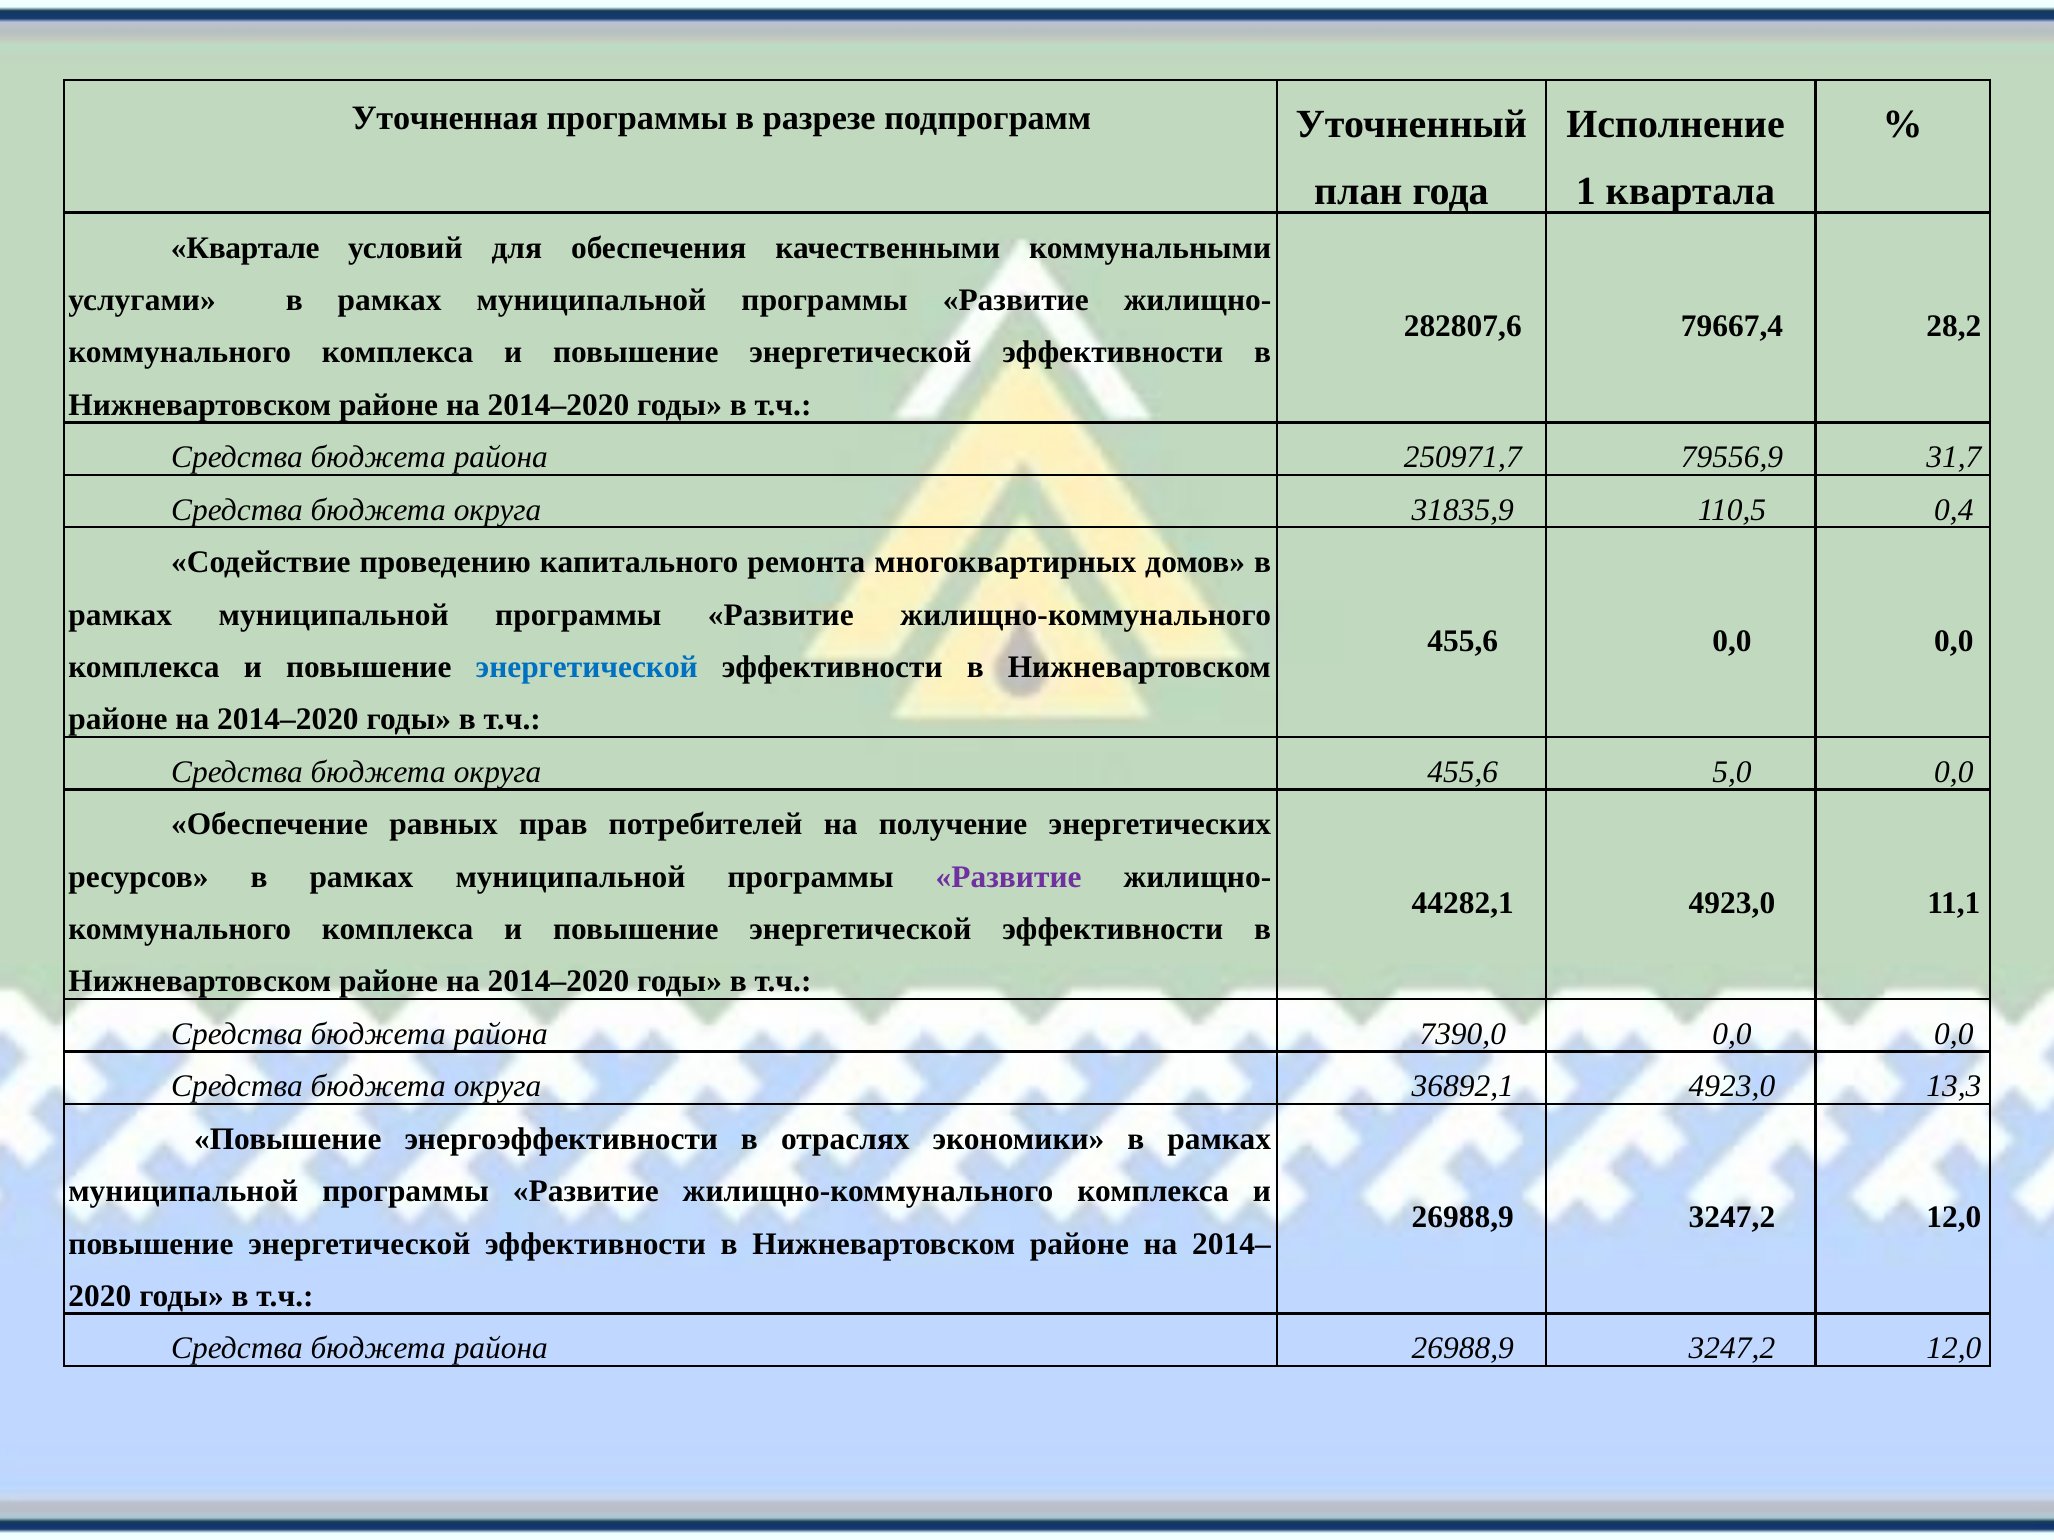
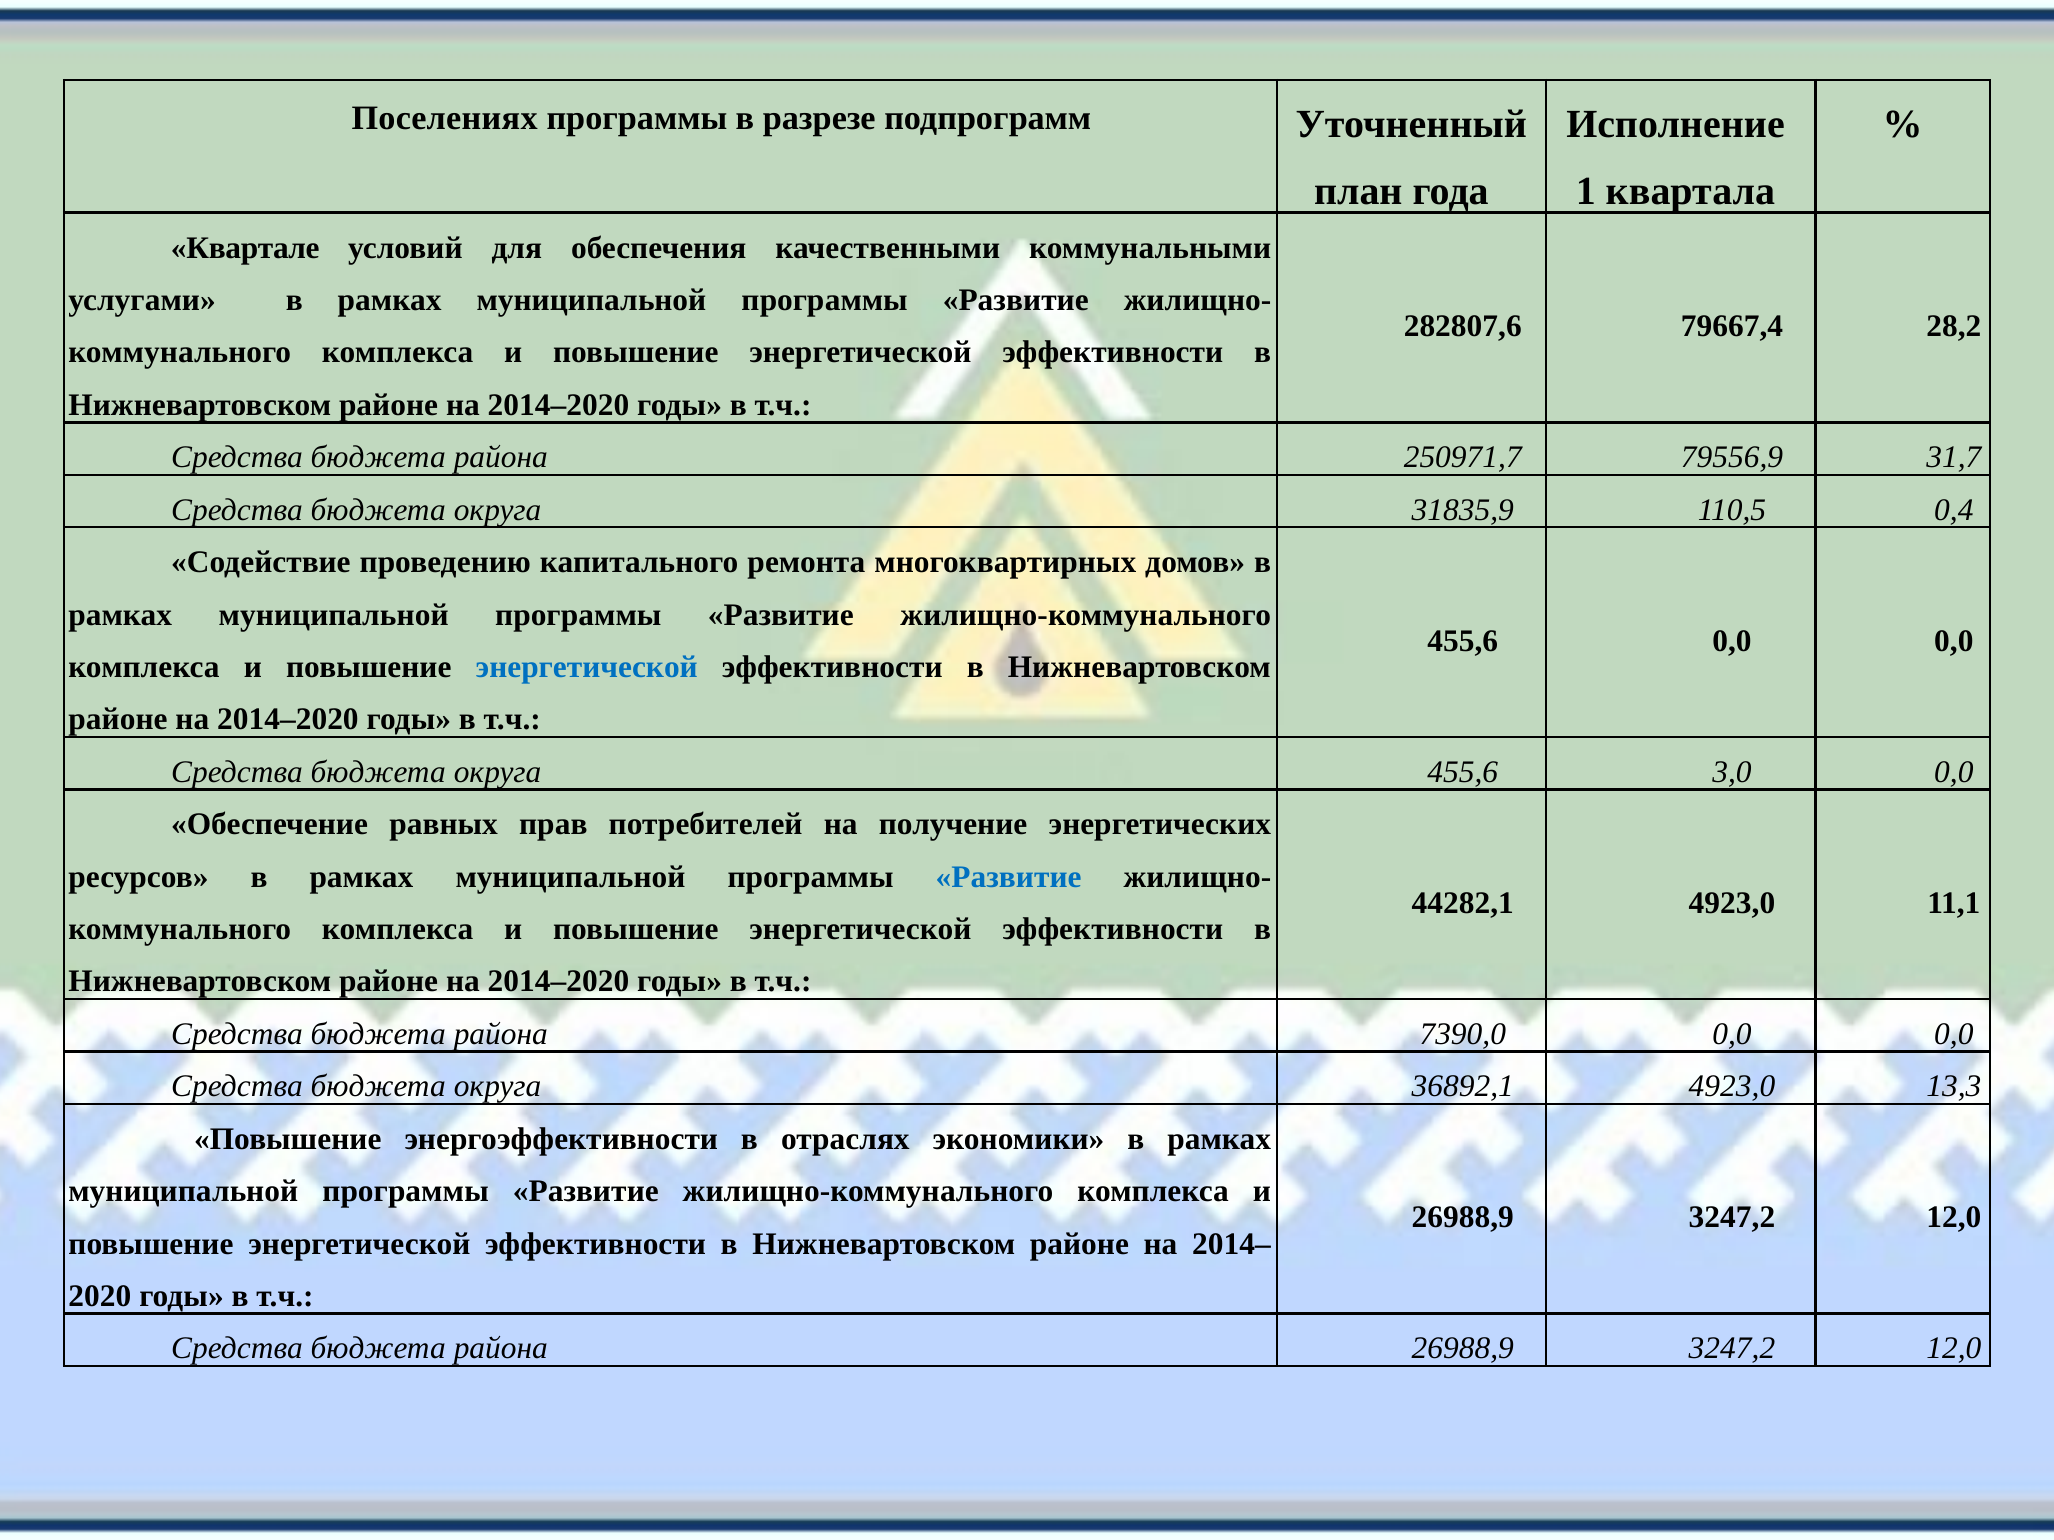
Уточненная: Уточненная -> Поселениях (445, 118)
5,0: 5,0 -> 3,0 (1732, 772)
Развитие colour: purple -> blue (1009, 877)
